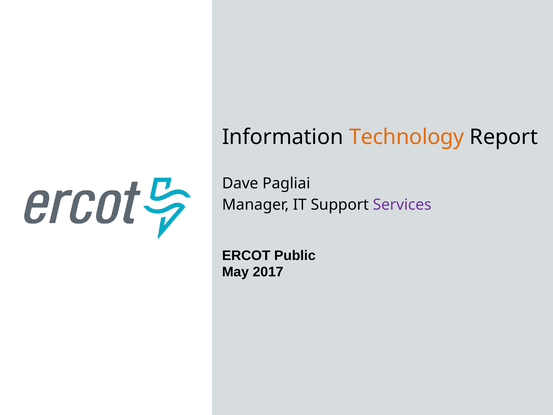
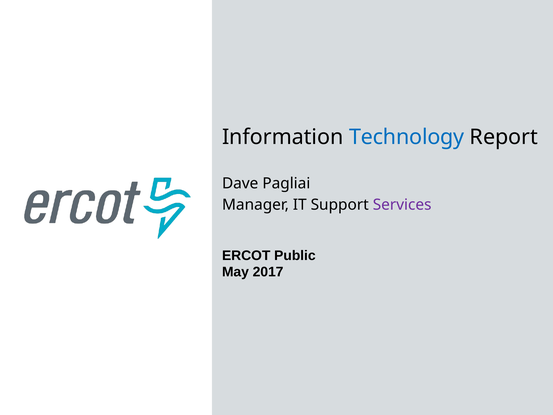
Technology colour: orange -> blue (407, 137)
